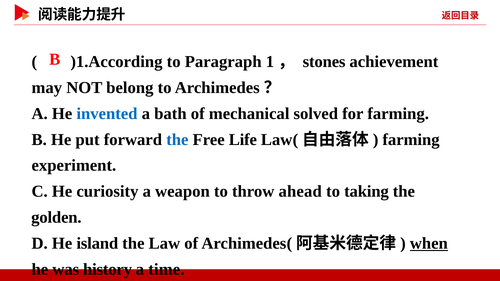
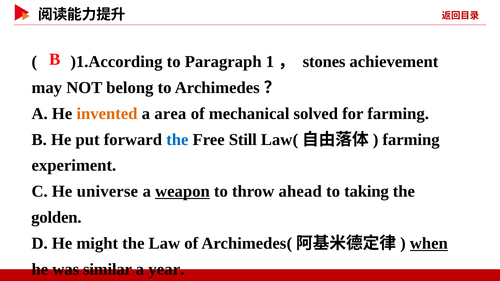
invented colour: blue -> orange (107, 114)
bath: bath -> area (170, 114)
Life: Life -> Still (243, 140)
curiosity: curiosity -> universe (107, 192)
weapon underline: none -> present (182, 192)
island: island -> might (97, 244)
history: history -> similar (108, 270)
time: time -> year (166, 270)
